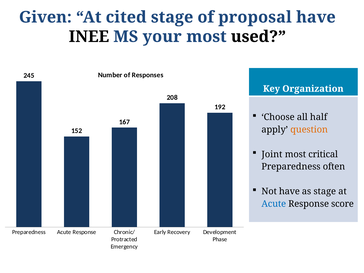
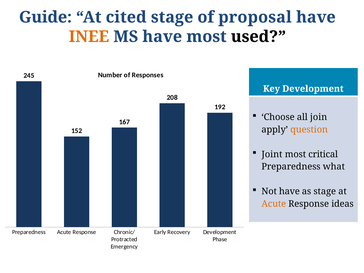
Given: Given -> Guide (45, 17)
INEE colour: black -> orange (89, 37)
MS your: your -> have (162, 37)
Key Organization: Organization -> Development (313, 89)
half: half -> join (319, 117)
often: often -> what (334, 167)
Acute colour: blue -> orange (274, 204)
score: score -> ideas (342, 204)
